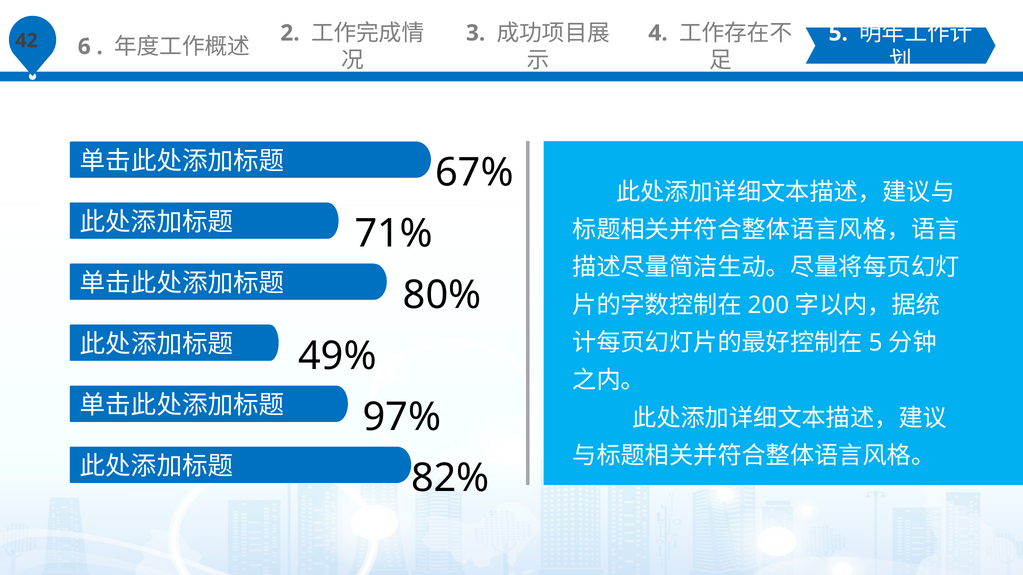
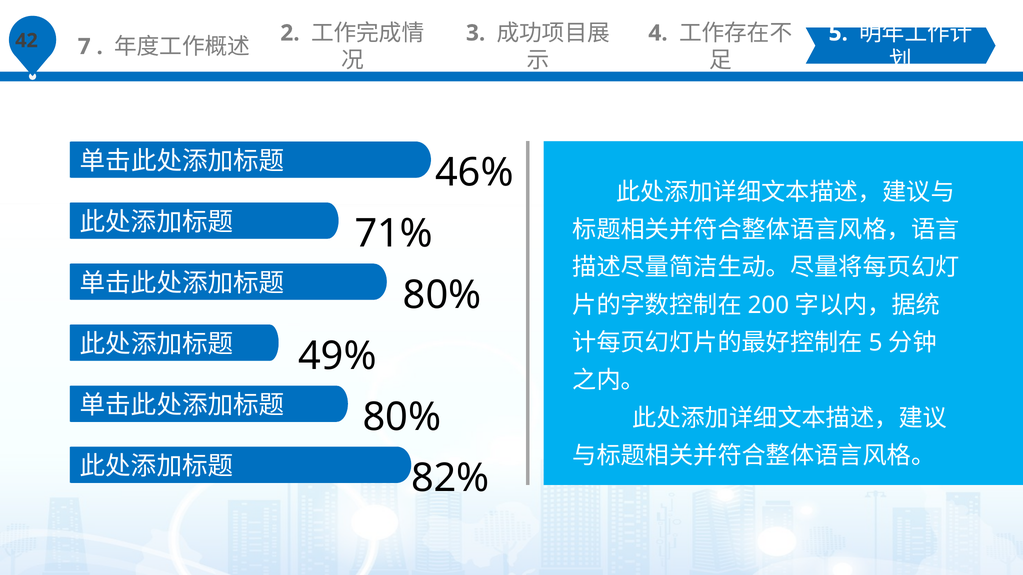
6: 6 -> 7 (84, 47)
67%: 67% -> 46% (474, 173)
97%: 97% -> 80% (402, 417)
